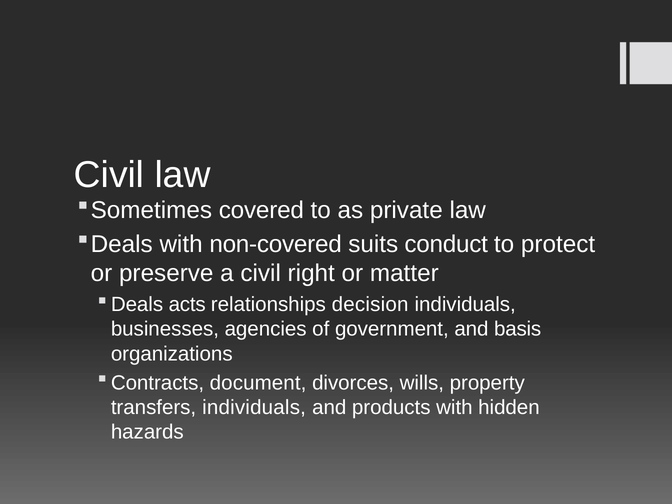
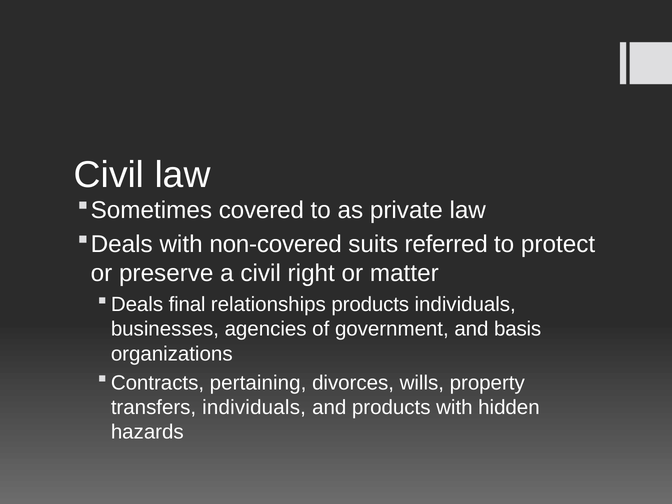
conduct: conduct -> referred (446, 244)
acts: acts -> final (187, 305)
relationships decision: decision -> products (370, 305)
document: document -> pertaining (258, 383)
